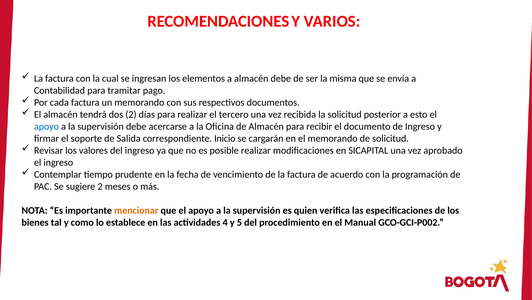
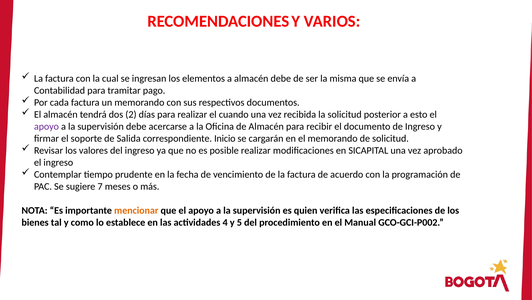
tercero: tercero -> cuando (234, 114)
apoyo colour: blue -> purple (46, 126)
sugiere 2: 2 -> 7 (100, 186)
